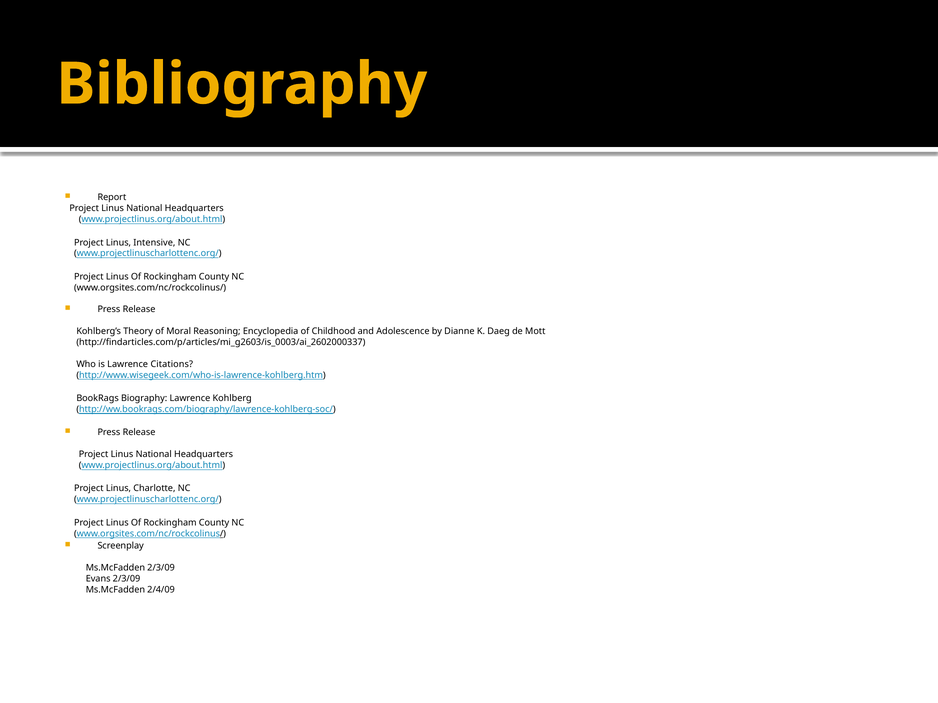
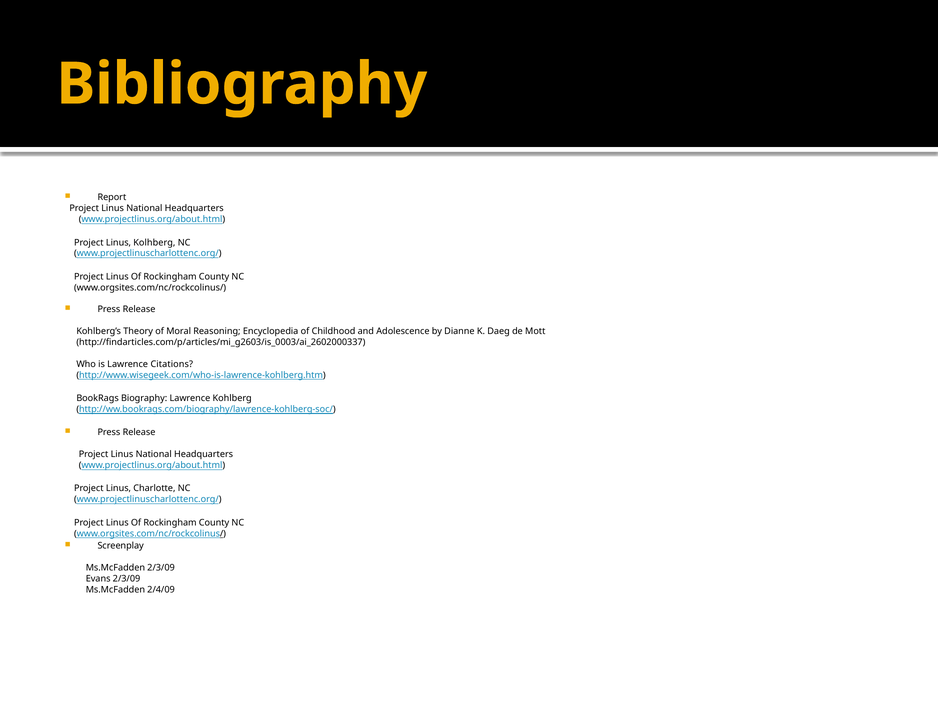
Intensive: Intensive -> Kolhberg (154, 243)
